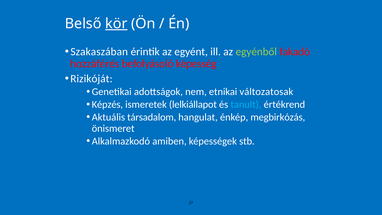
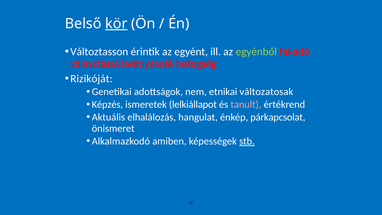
Szakaszában: Szakaszában -> Változtasson (99, 52)
hozzáférés: hozzáférés -> választássá (95, 64)
képesség: képesség -> betegség (196, 64)
tanult colour: light blue -> pink (246, 104)
társadalom: társadalom -> elhalálozás (152, 117)
megbirkózás: megbirkózás -> párkapcsolat (278, 117)
stb underline: none -> present (247, 141)
